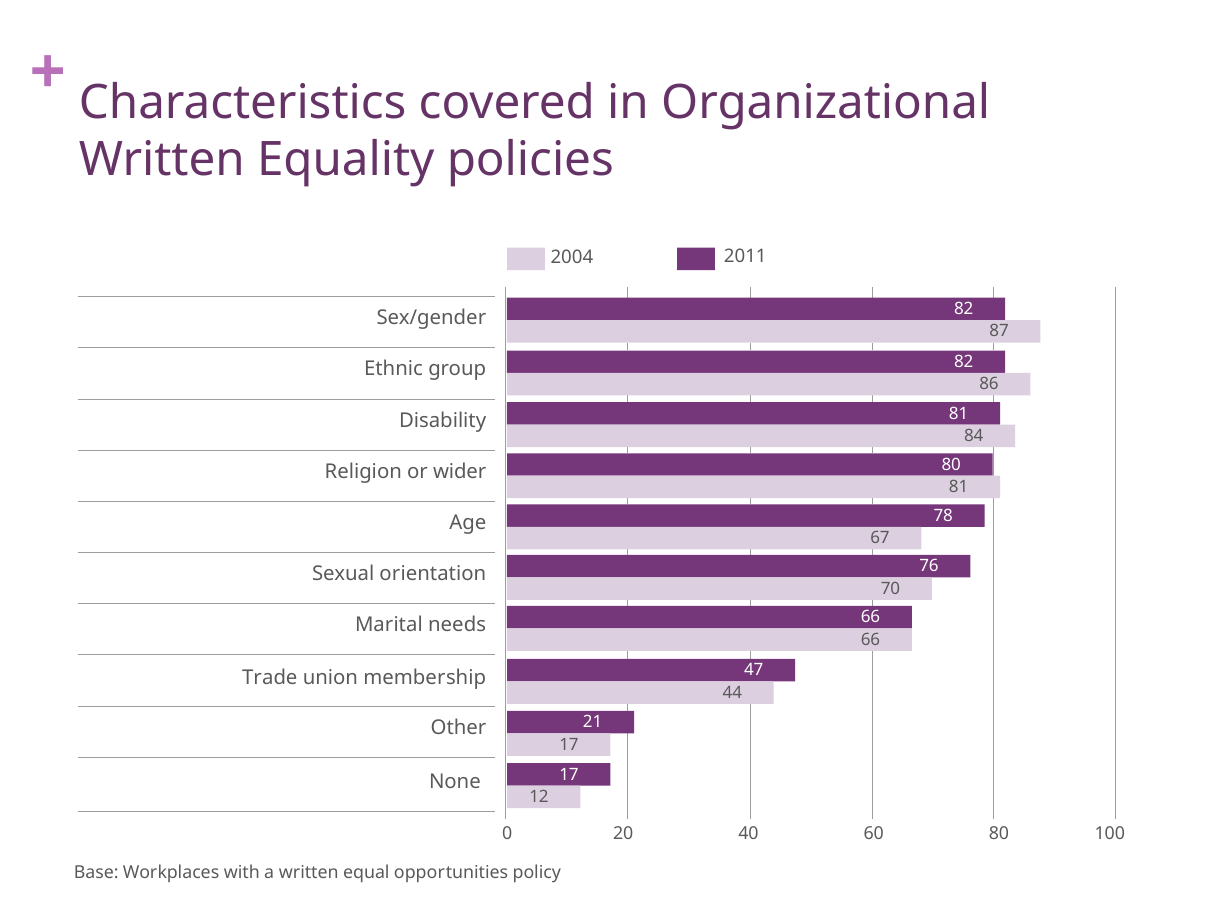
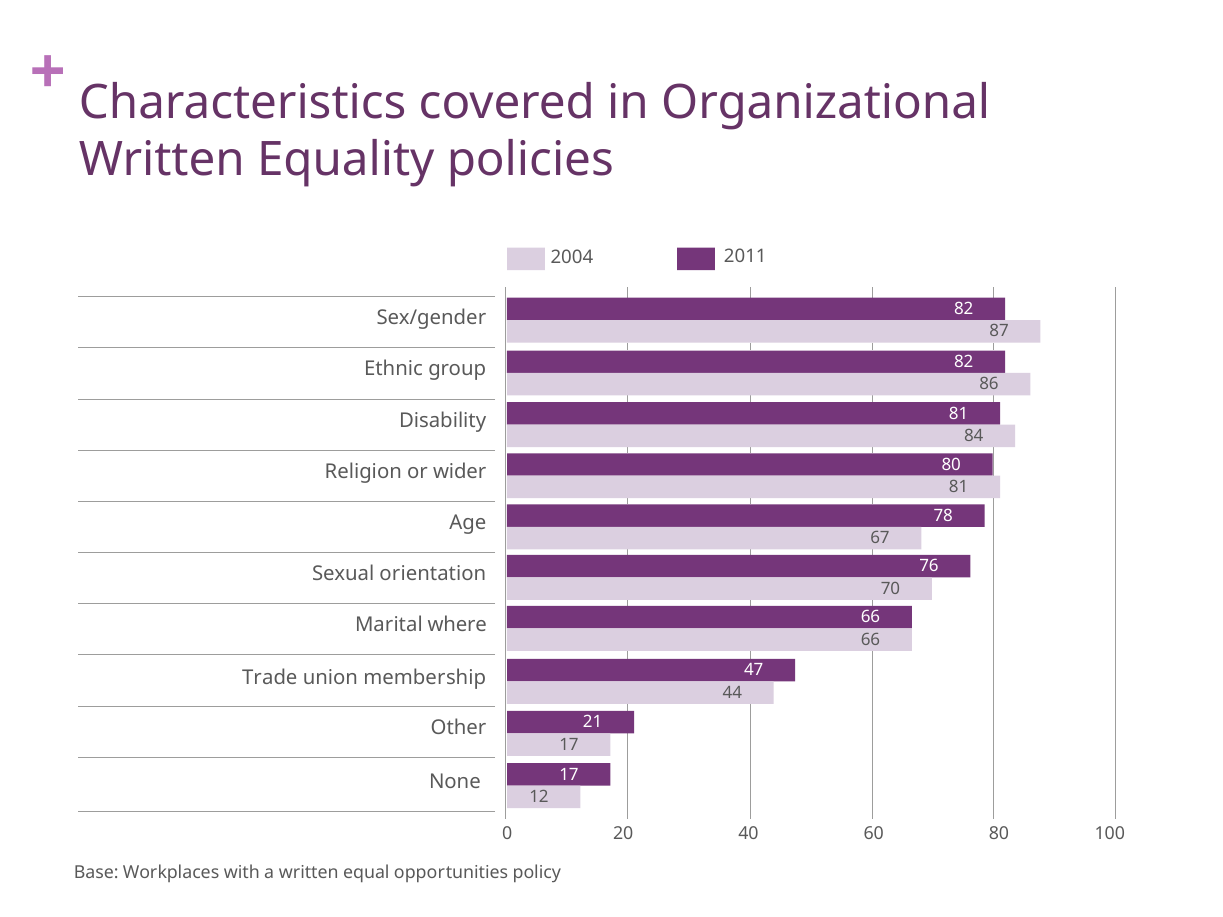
needs: needs -> where (457, 625)
